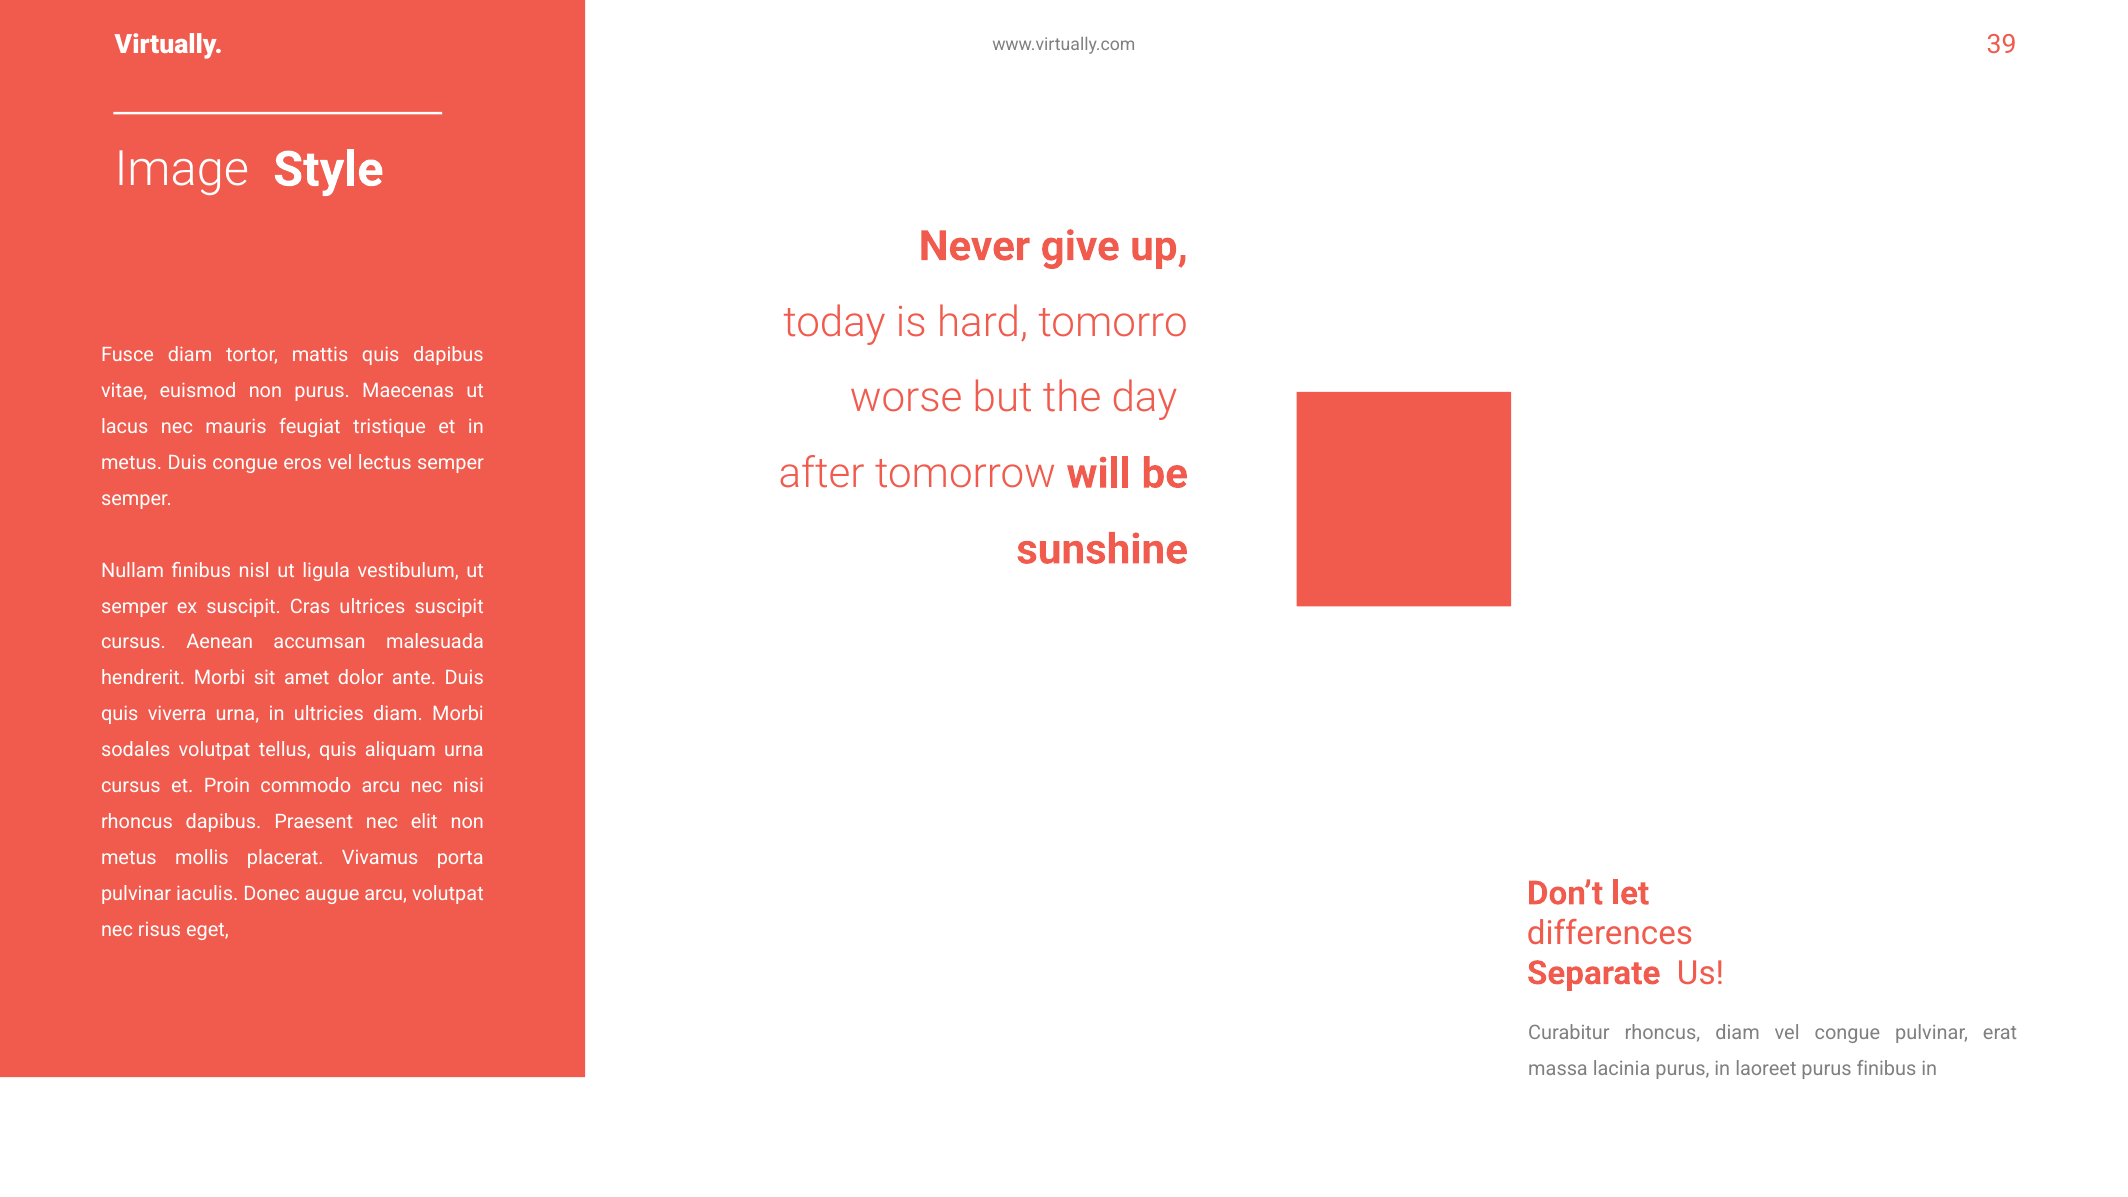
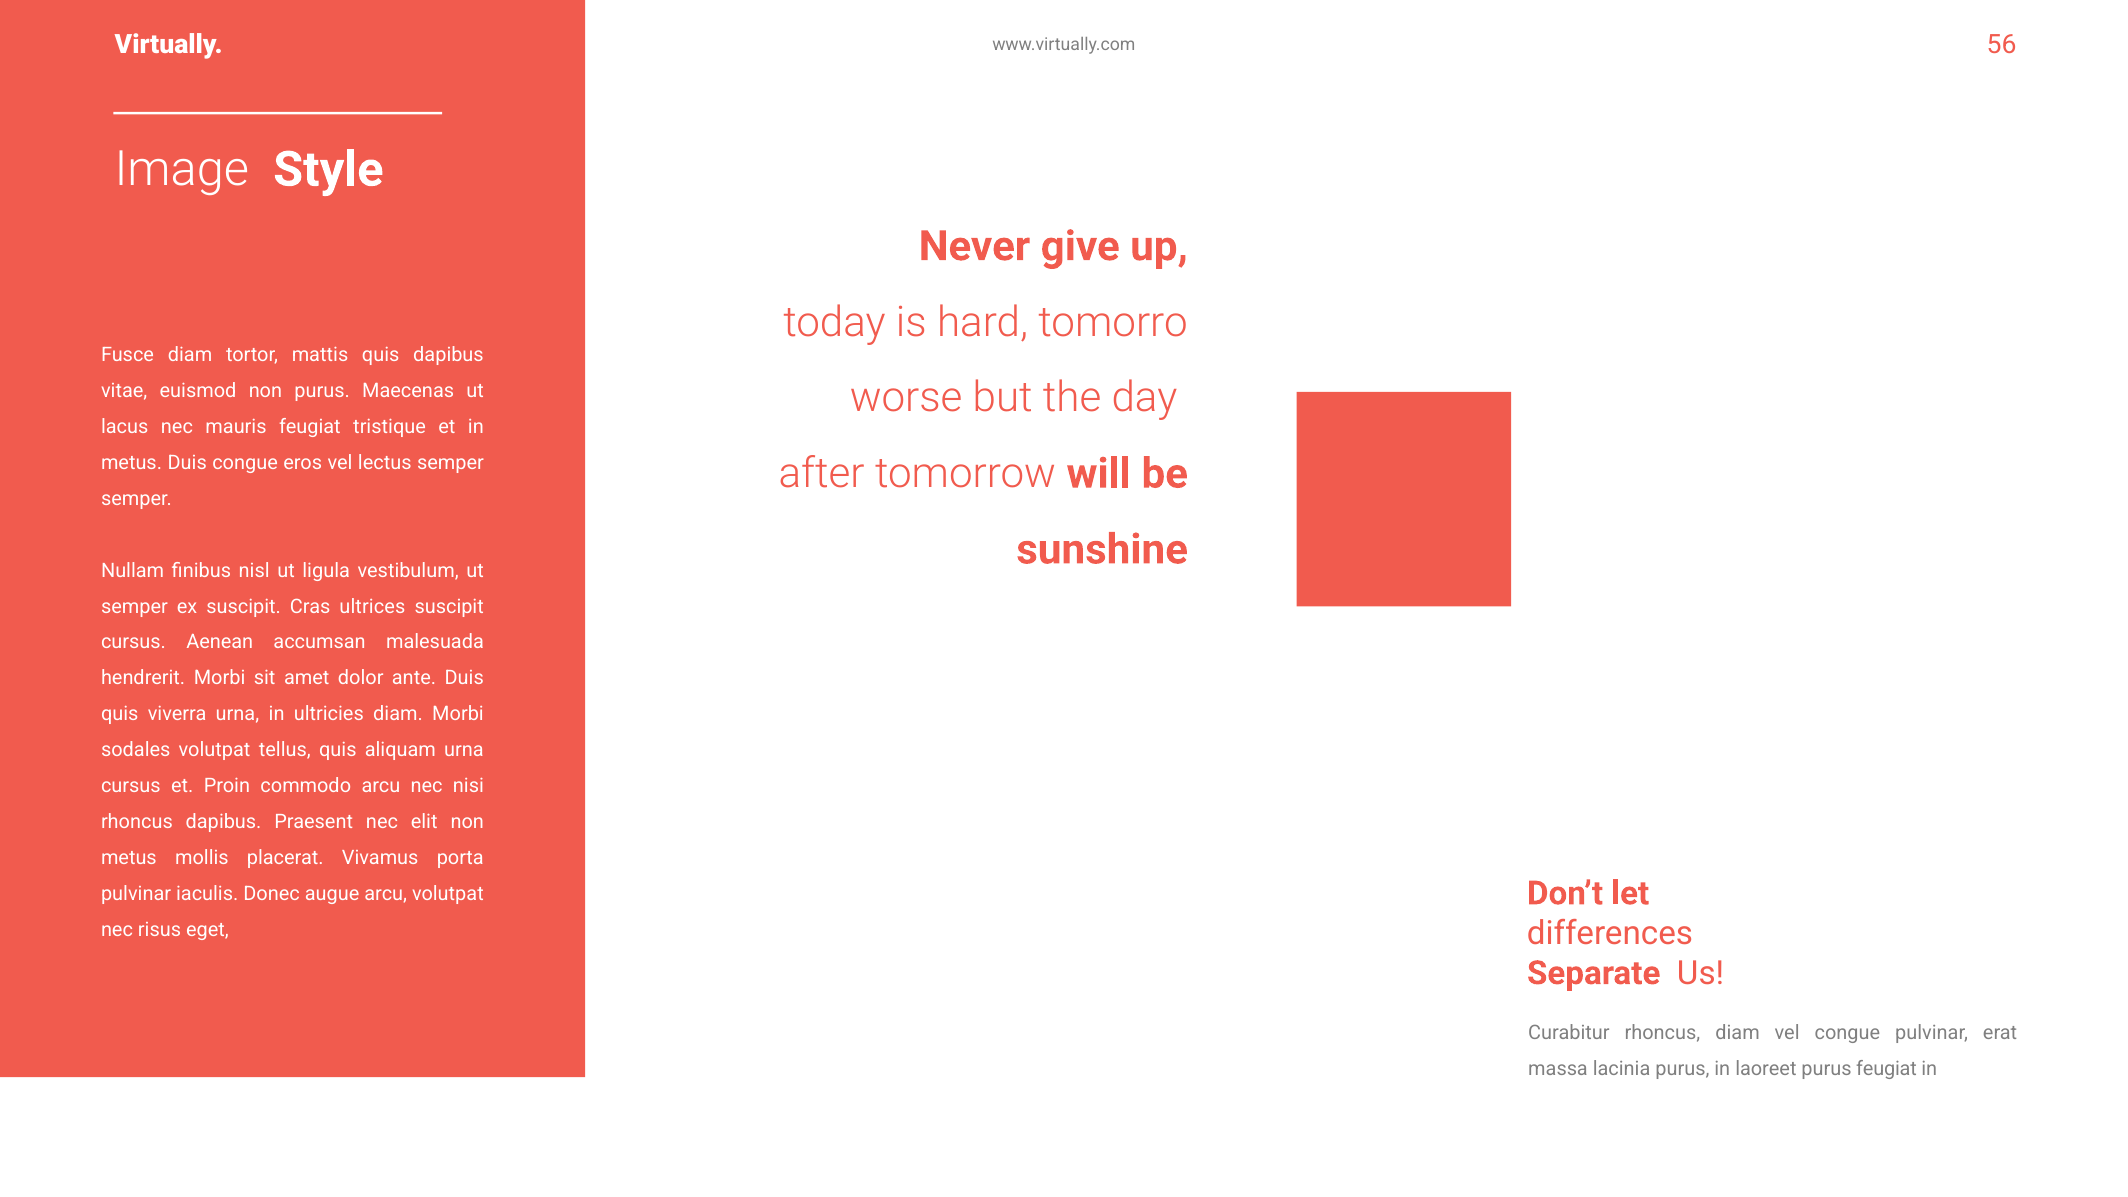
39: 39 -> 56 (2002, 44)
purus finibus: finibus -> feugiat (1887, 1069)
